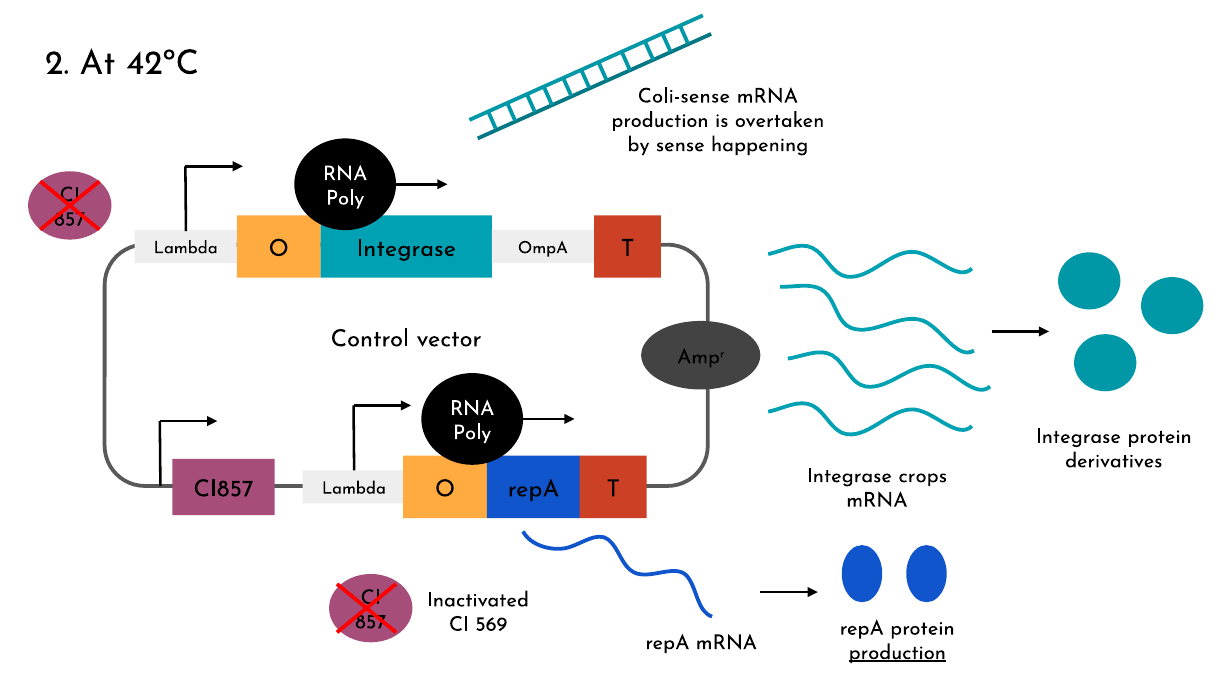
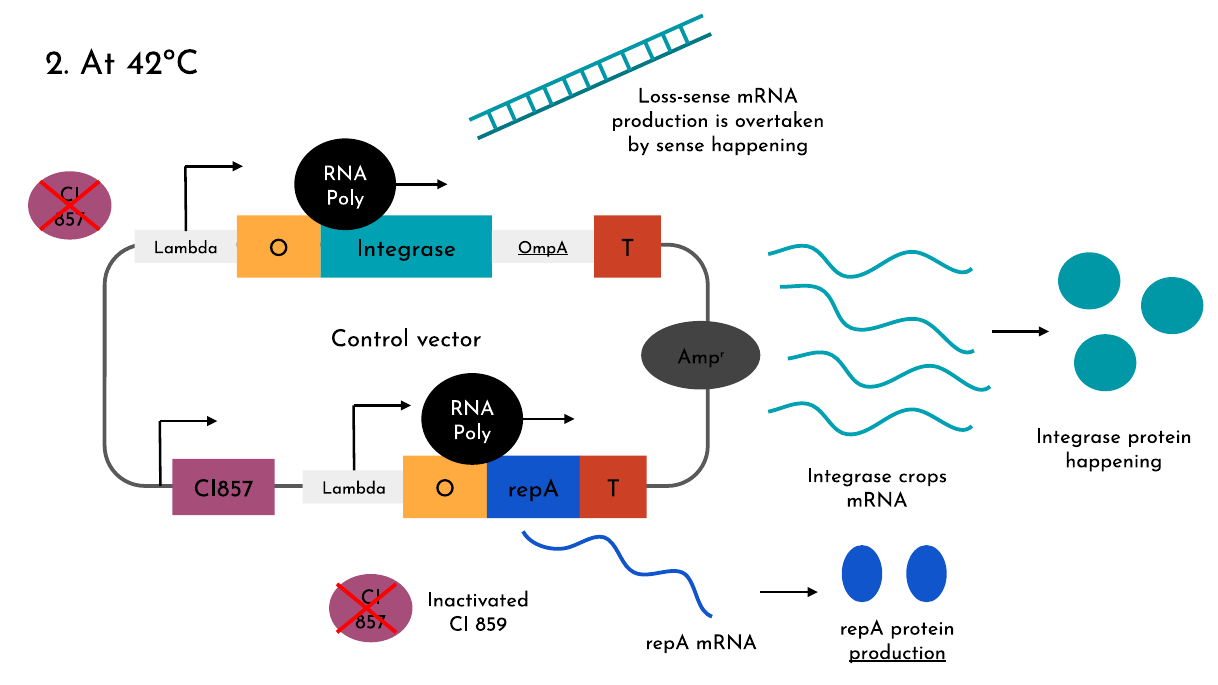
Coli-sense: Coli-sense -> Loss-sense (684, 96)
OmpA underline: none -> present (543, 248)
derivatives: derivatives -> happening (1114, 461)
569: 569 -> 859 (491, 624)
